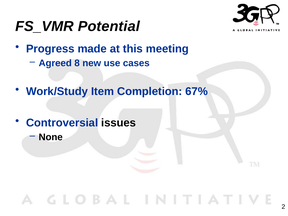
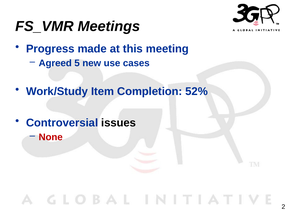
Potential: Potential -> Meetings (109, 26)
8: 8 -> 5 (77, 63)
67%: 67% -> 52% (197, 91)
None colour: black -> red (51, 137)
